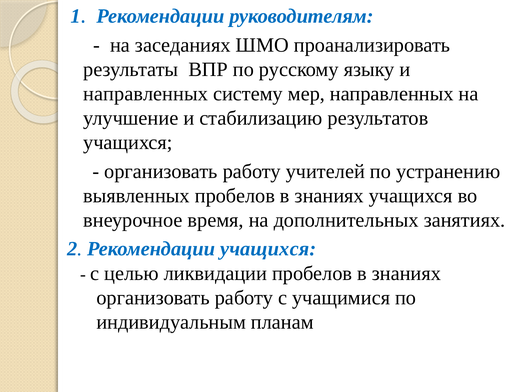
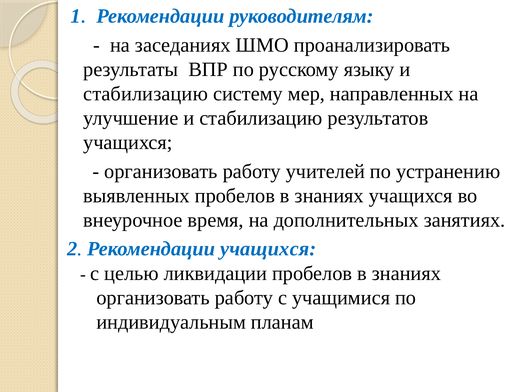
направленных: направленных -> стабилизацию (146, 94)
